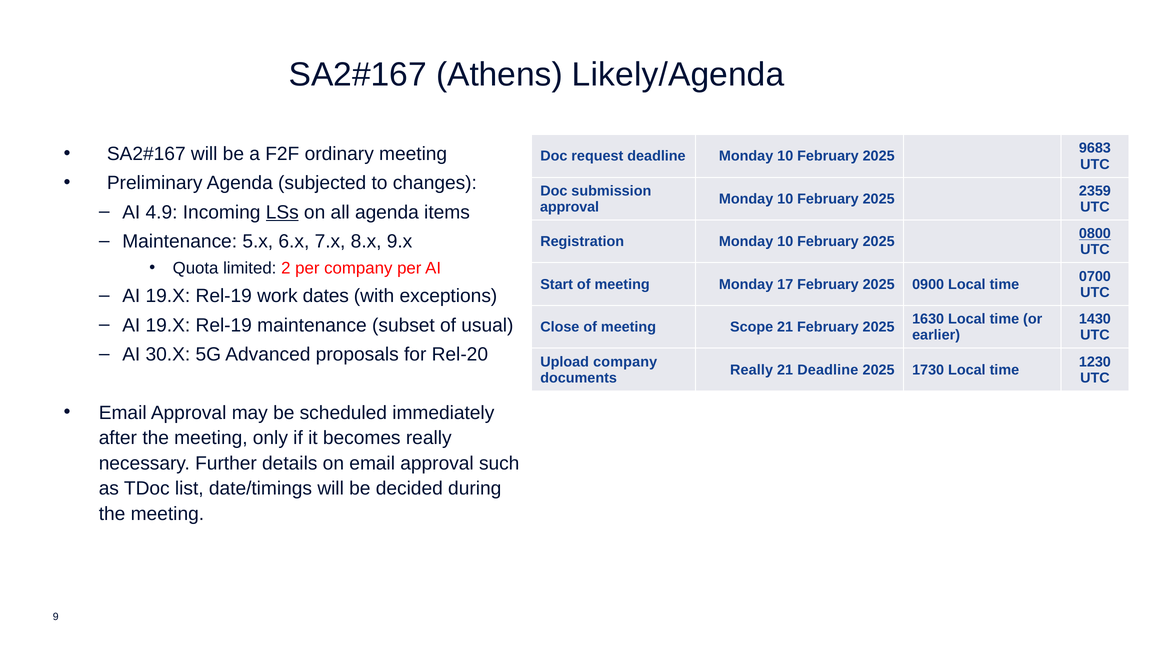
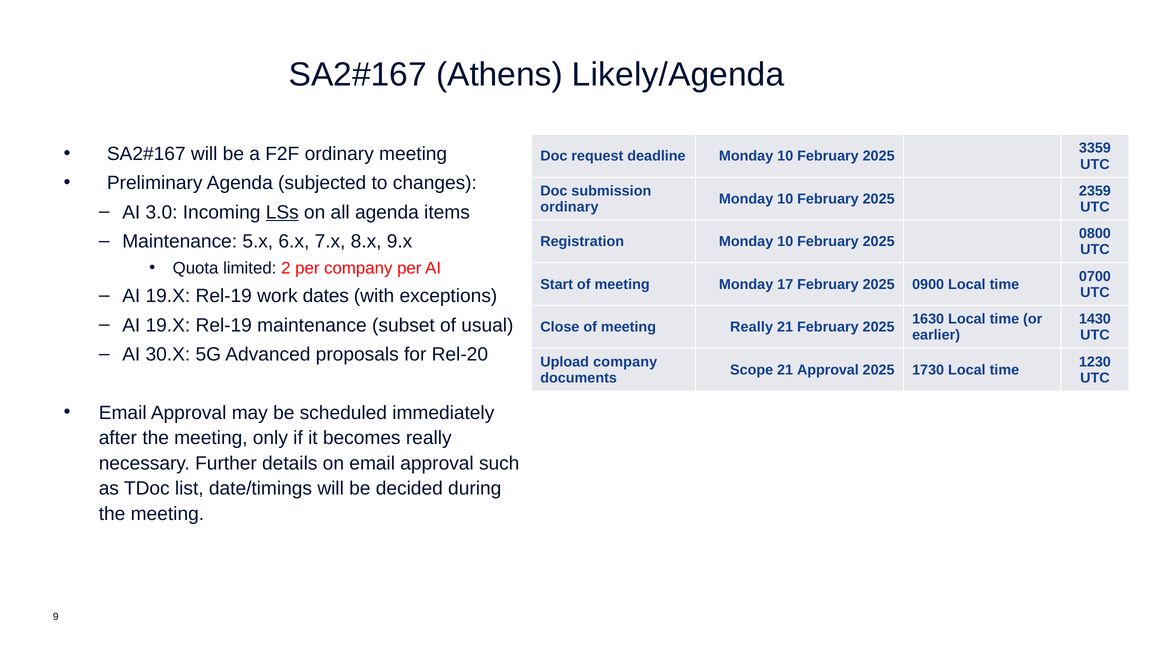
9683: 9683 -> 3359 (1095, 148)
approval: approval -> ordinary (569, 207)
4.9: 4.9 -> 3.0 (162, 212)
0800 underline: present -> none (1095, 234)
meeting Scope: Scope -> Really (752, 327)
Really: Really -> Scope (752, 370)
21 Deadline: Deadline -> Approval (828, 370)
